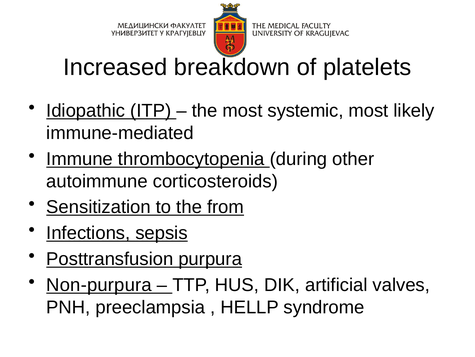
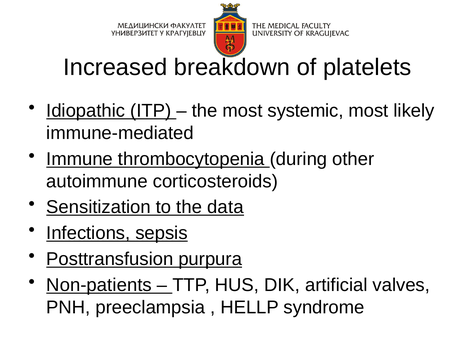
from: from -> data (225, 207)
Non-purpura: Non-purpura -> Non-patients (99, 284)
